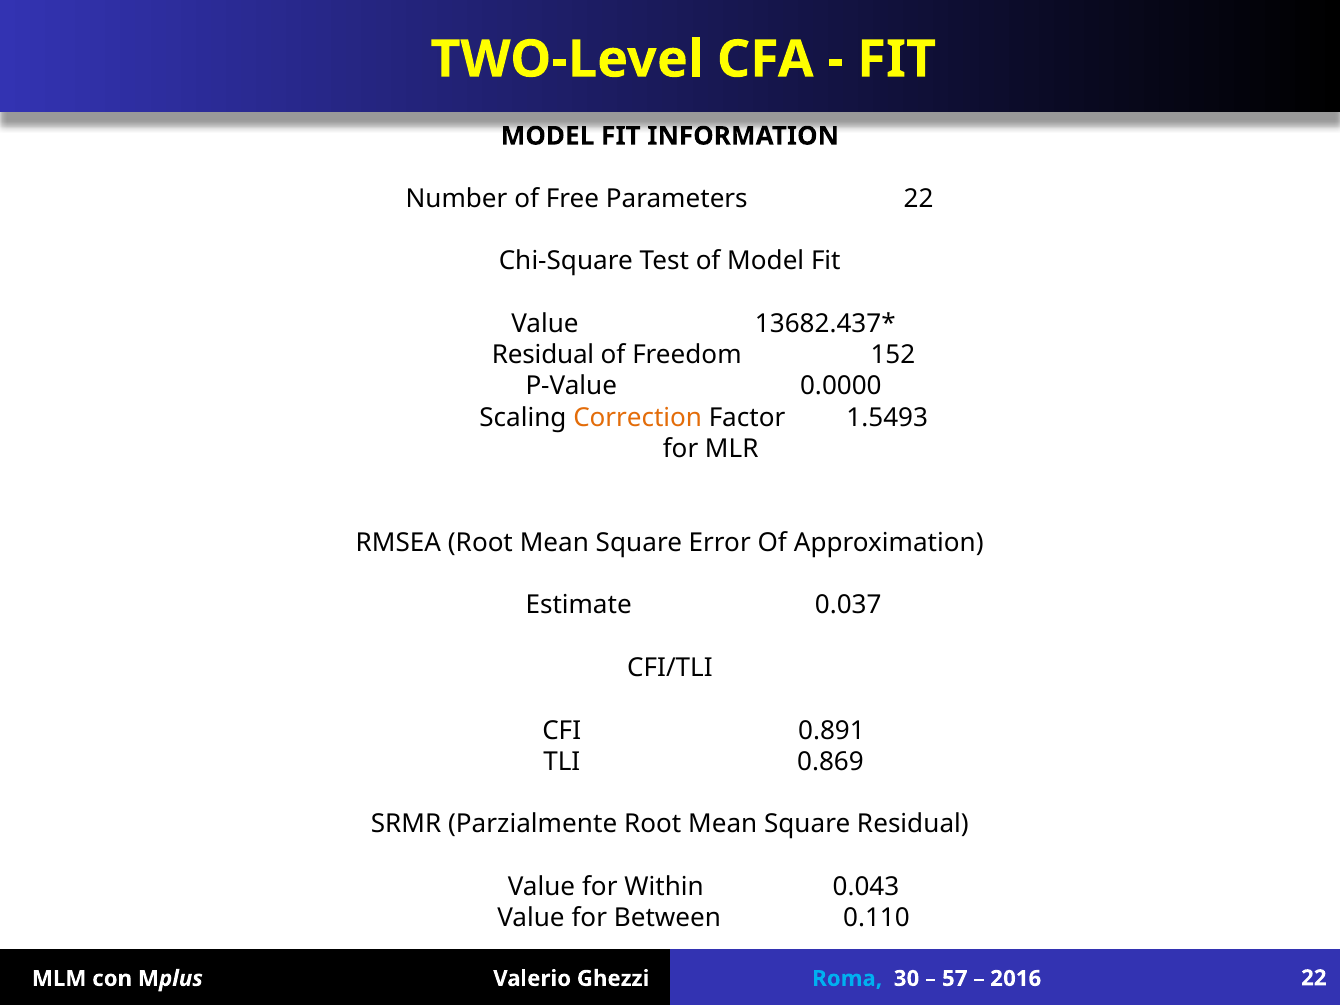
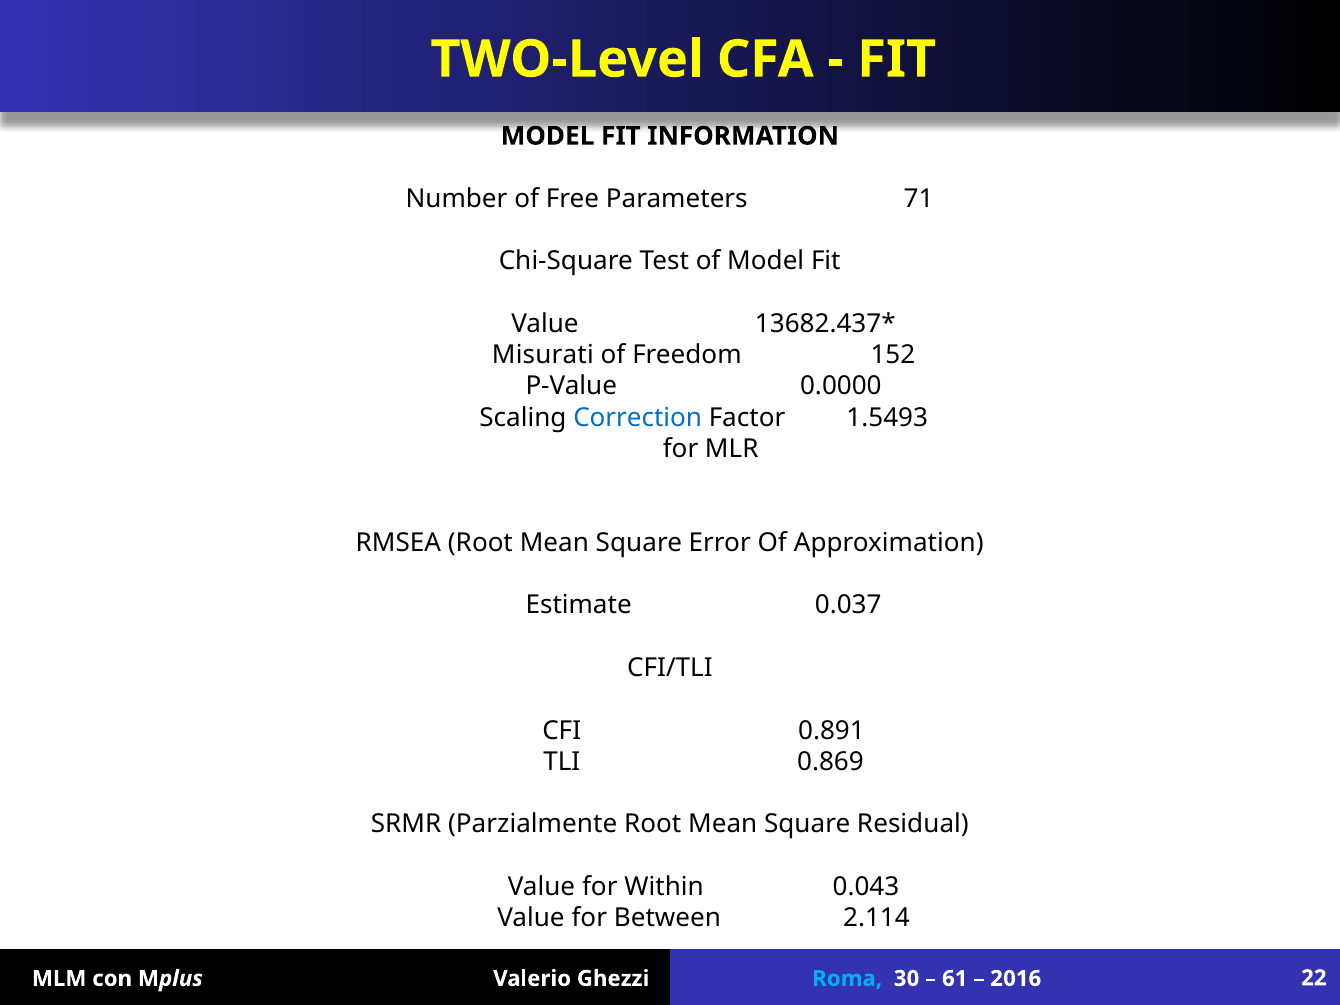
Parameters 22: 22 -> 71 (919, 199)
Residual: Residual -> Misurati (543, 355)
Correction colour: orange -> blue (638, 418)
0.110: 0.110 -> 2.114 (876, 918)
57: 57 -> 61 (955, 979)
